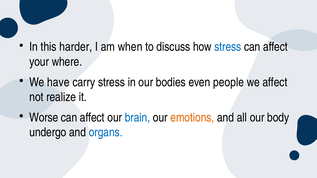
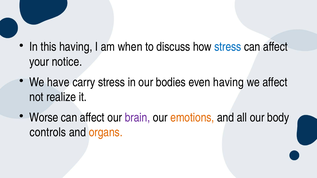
this harder: harder -> having (76, 47)
where: where -> notice (67, 62)
even people: people -> having (229, 82)
brain colour: blue -> purple (137, 118)
undergo: undergo -> controls (48, 133)
organs colour: blue -> orange (106, 133)
